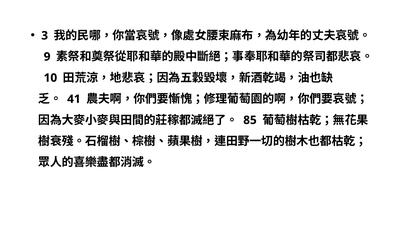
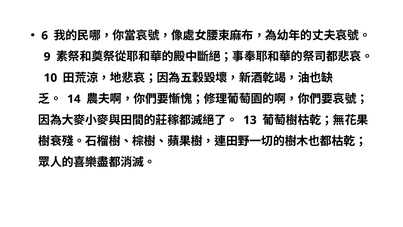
3: 3 -> 6 (45, 36)
41: 41 -> 14 (74, 99)
85: 85 -> 13 (250, 120)
